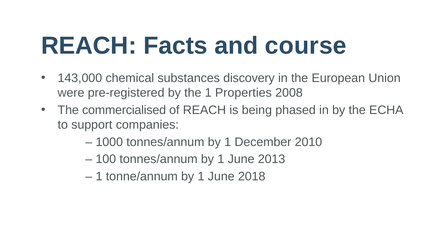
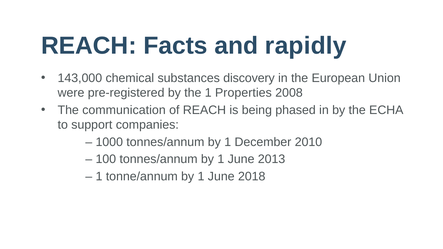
course: course -> rapidly (306, 46)
commercialised: commercialised -> communication (124, 110)
